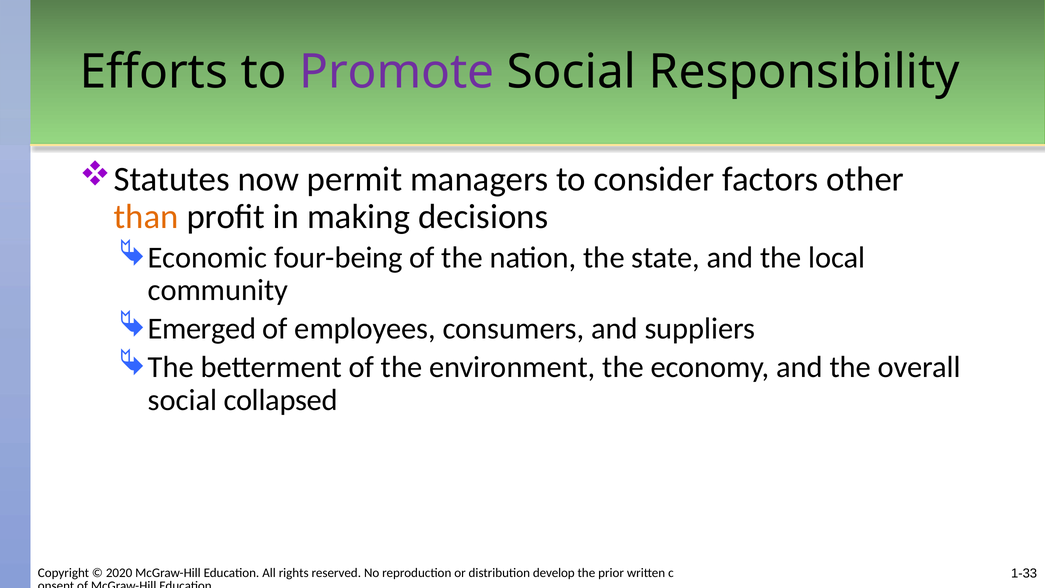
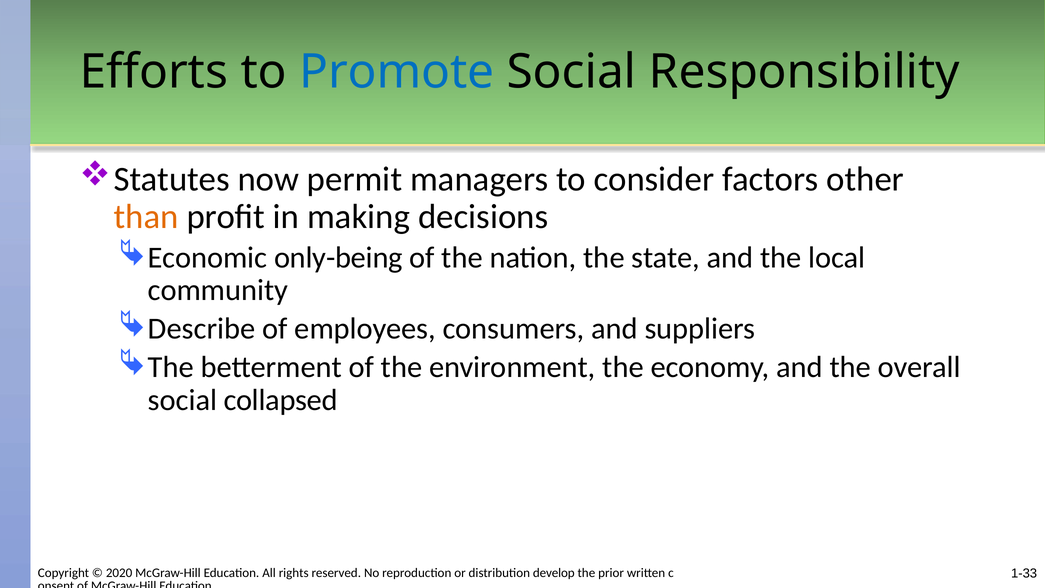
Promote colour: purple -> blue (397, 72)
four-being: four-being -> only-being (338, 257)
Emerged: Emerged -> Describe (202, 329)
